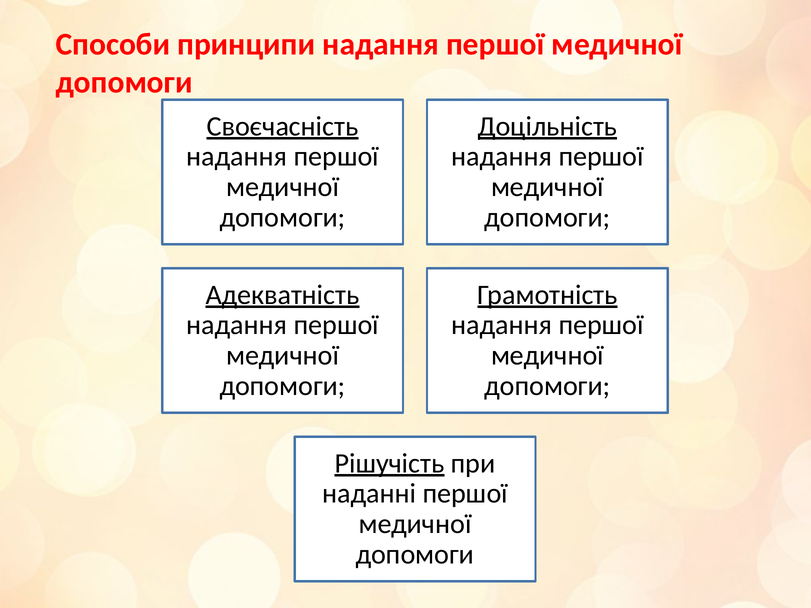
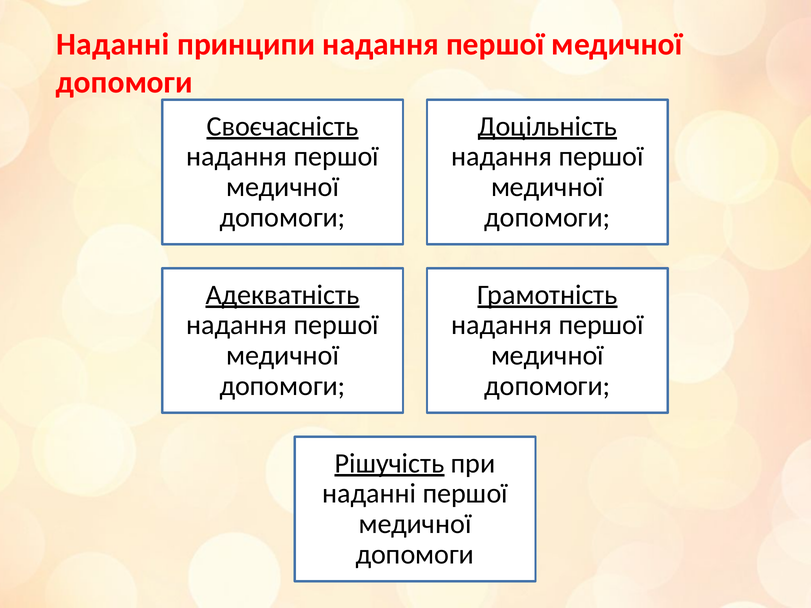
Способи: Способи -> Наданні (113, 45)
